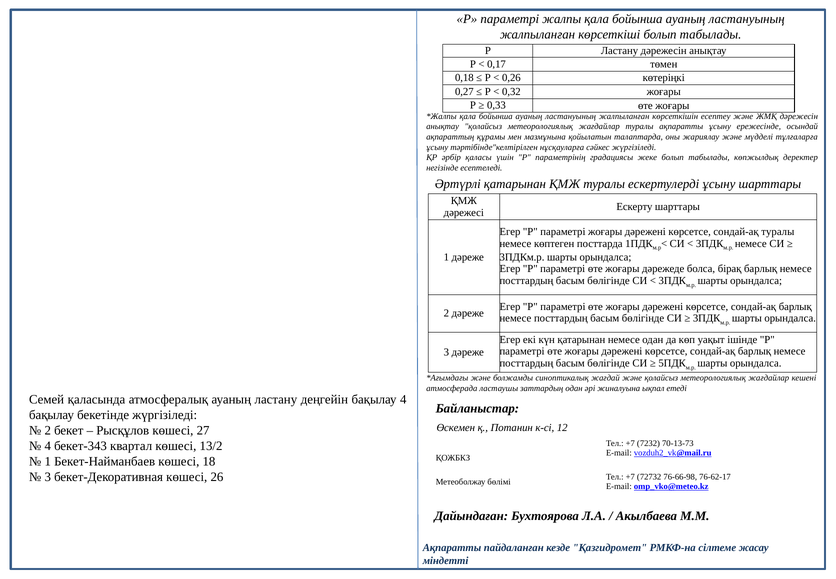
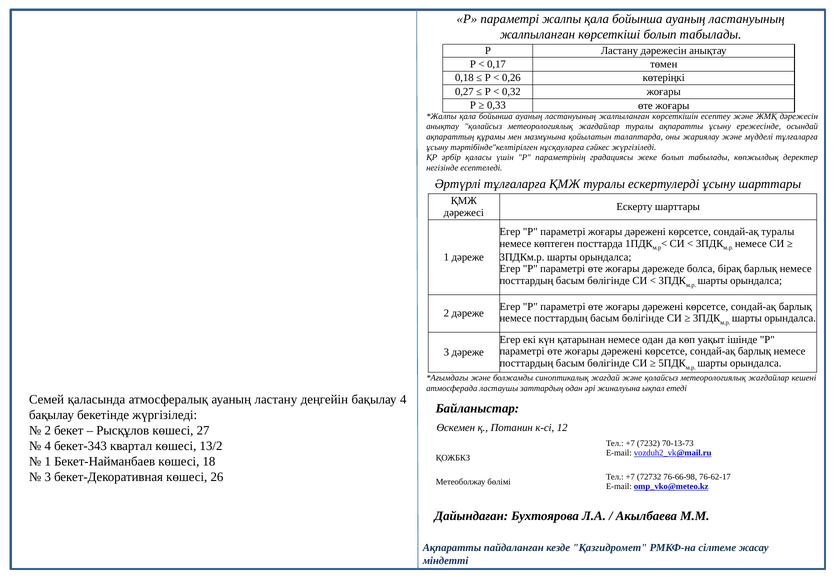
Әртүрлі қатарынан: қатарынан -> тұлғаларға (515, 184)
